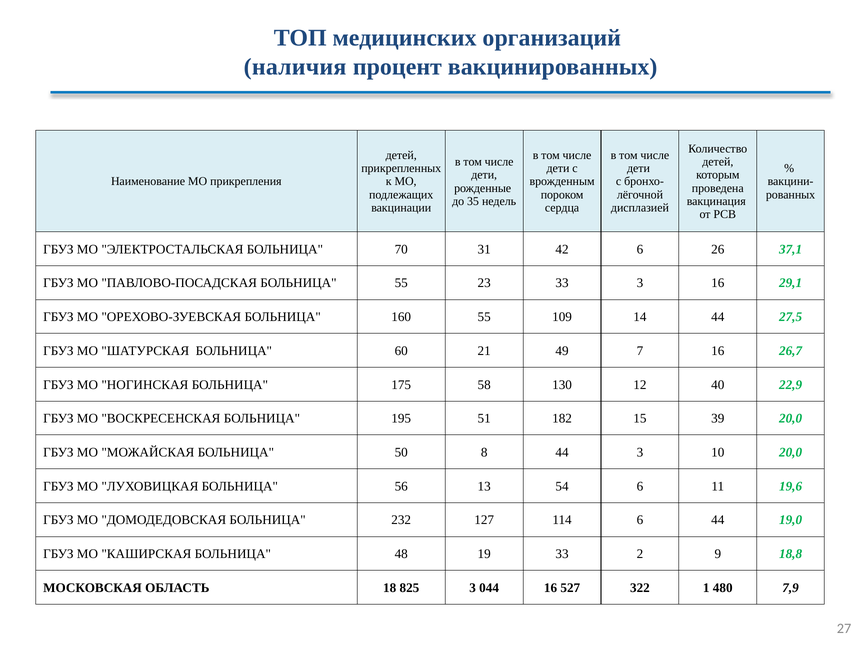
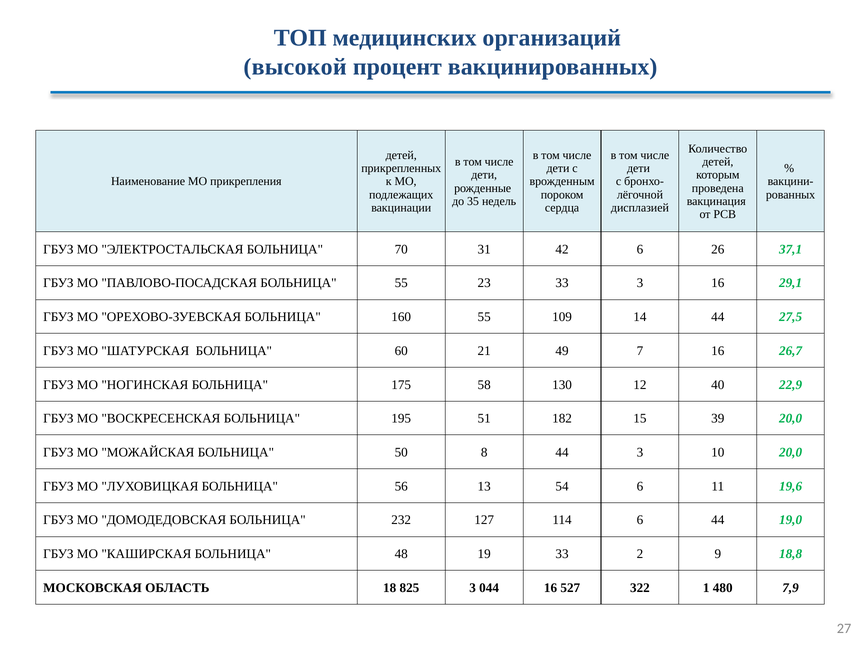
наличия: наличия -> высокой (295, 67)
